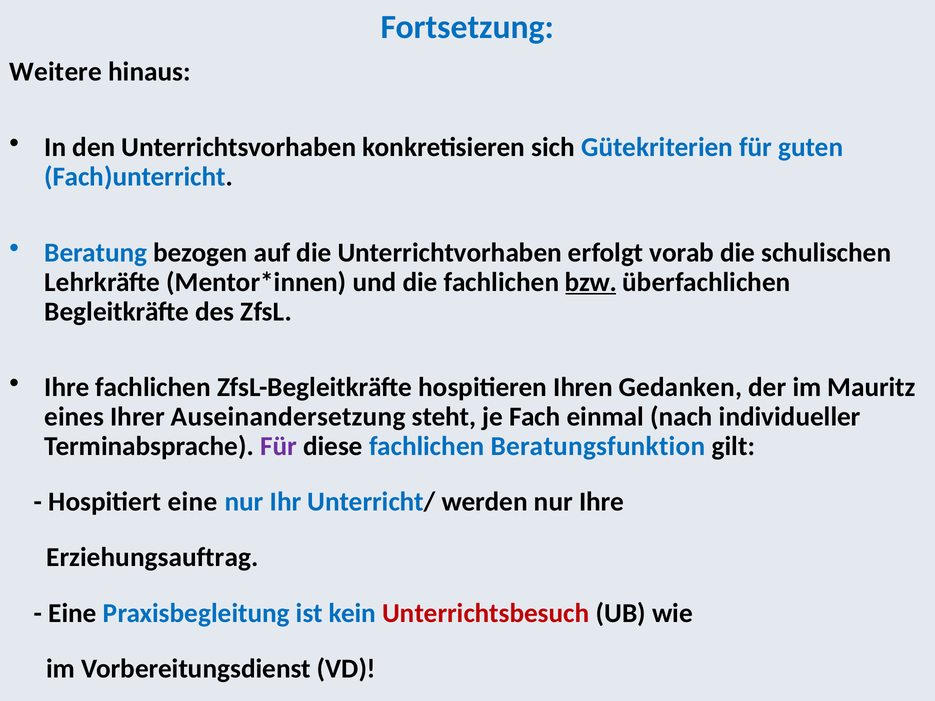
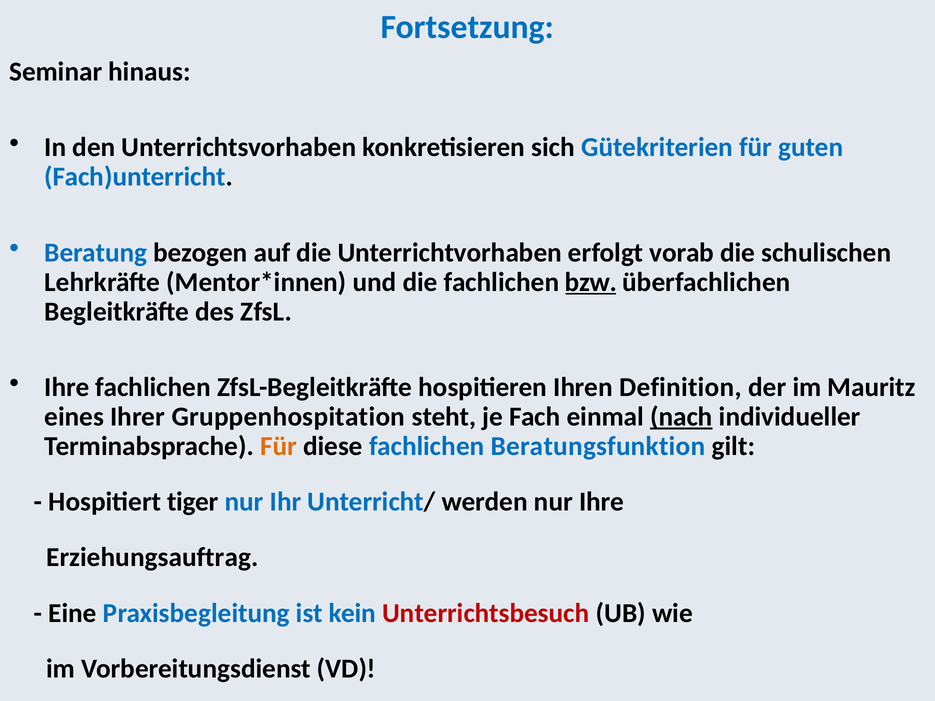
Weitere: Weitere -> Seminar (56, 72)
Gedanken: Gedanken -> Definition (680, 388)
Auseinandersetzung: Auseinandersetzung -> Gruppenhospitation (288, 417)
nach underline: none -> present (681, 417)
Für colour: purple -> orange (278, 446)
Hospitiert eine: eine -> tiger (193, 502)
